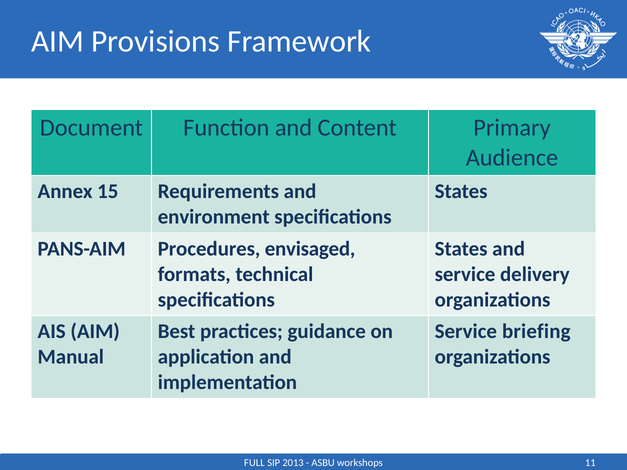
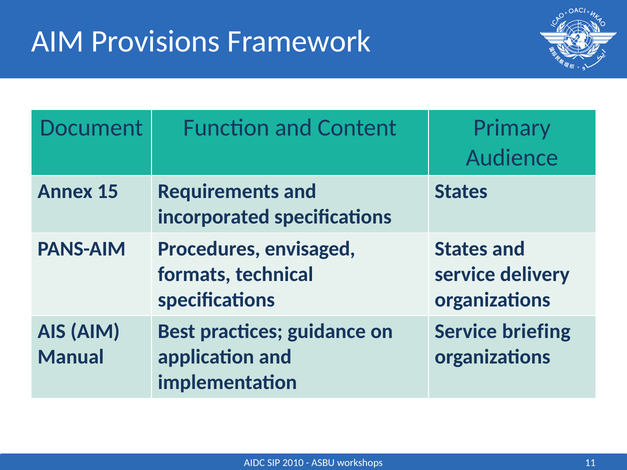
environment: environment -> incorporated (214, 217)
FULL: FULL -> AIDC (254, 463)
2013: 2013 -> 2010 (293, 463)
